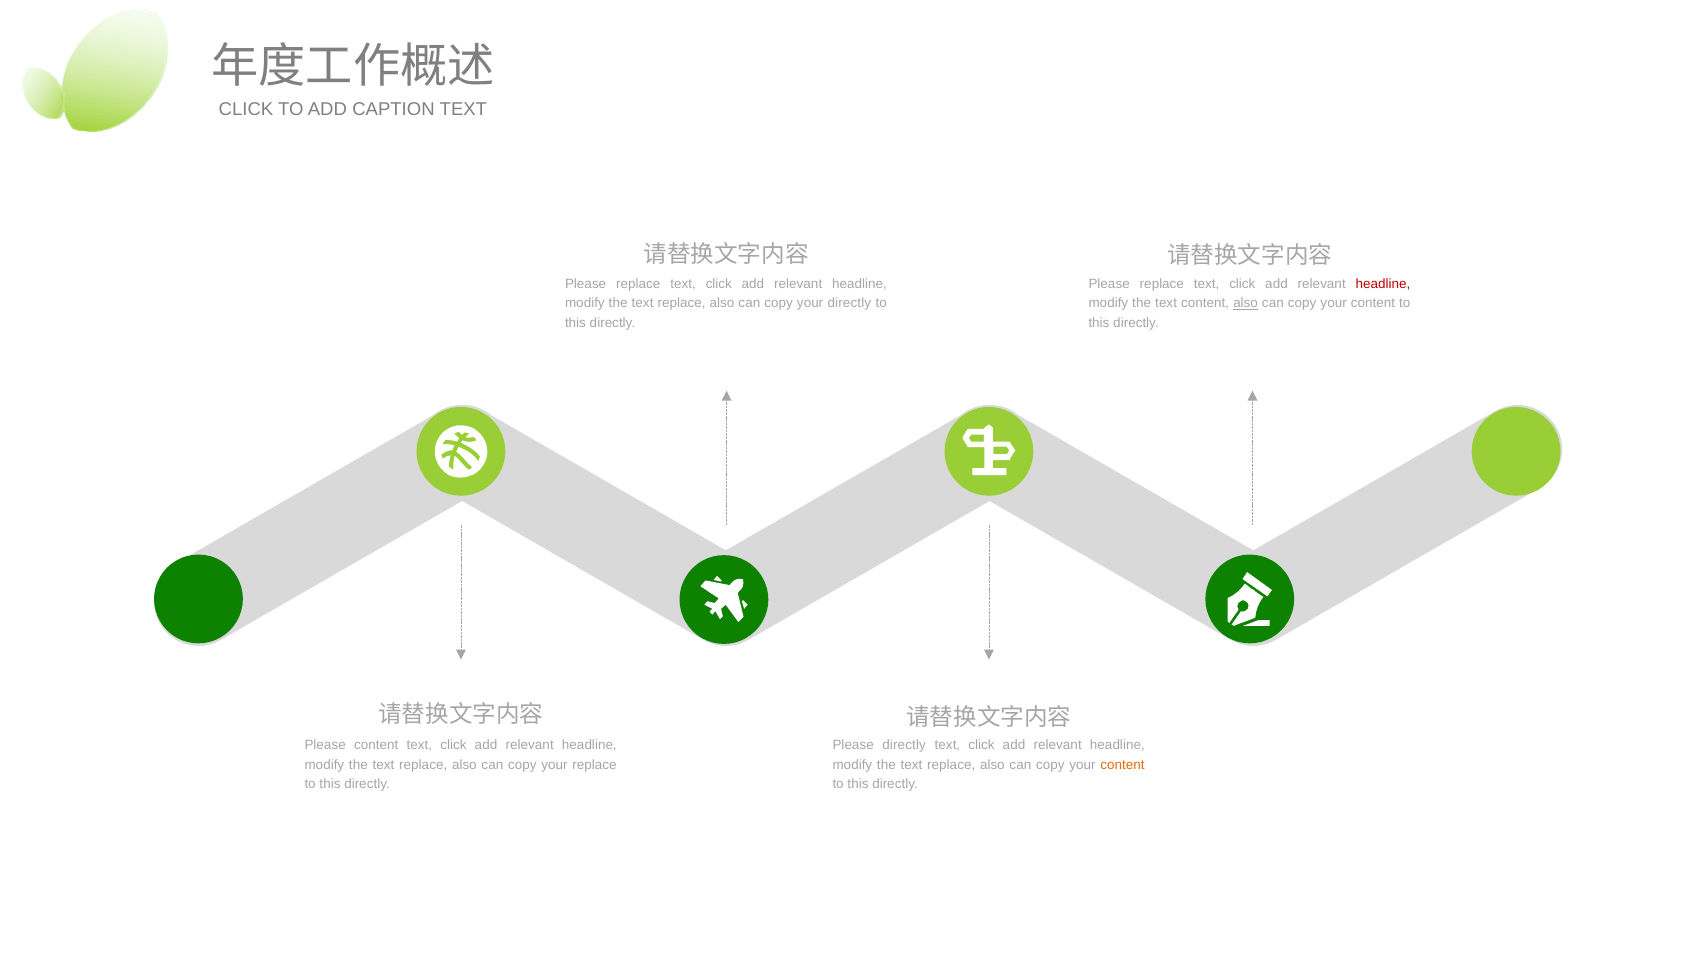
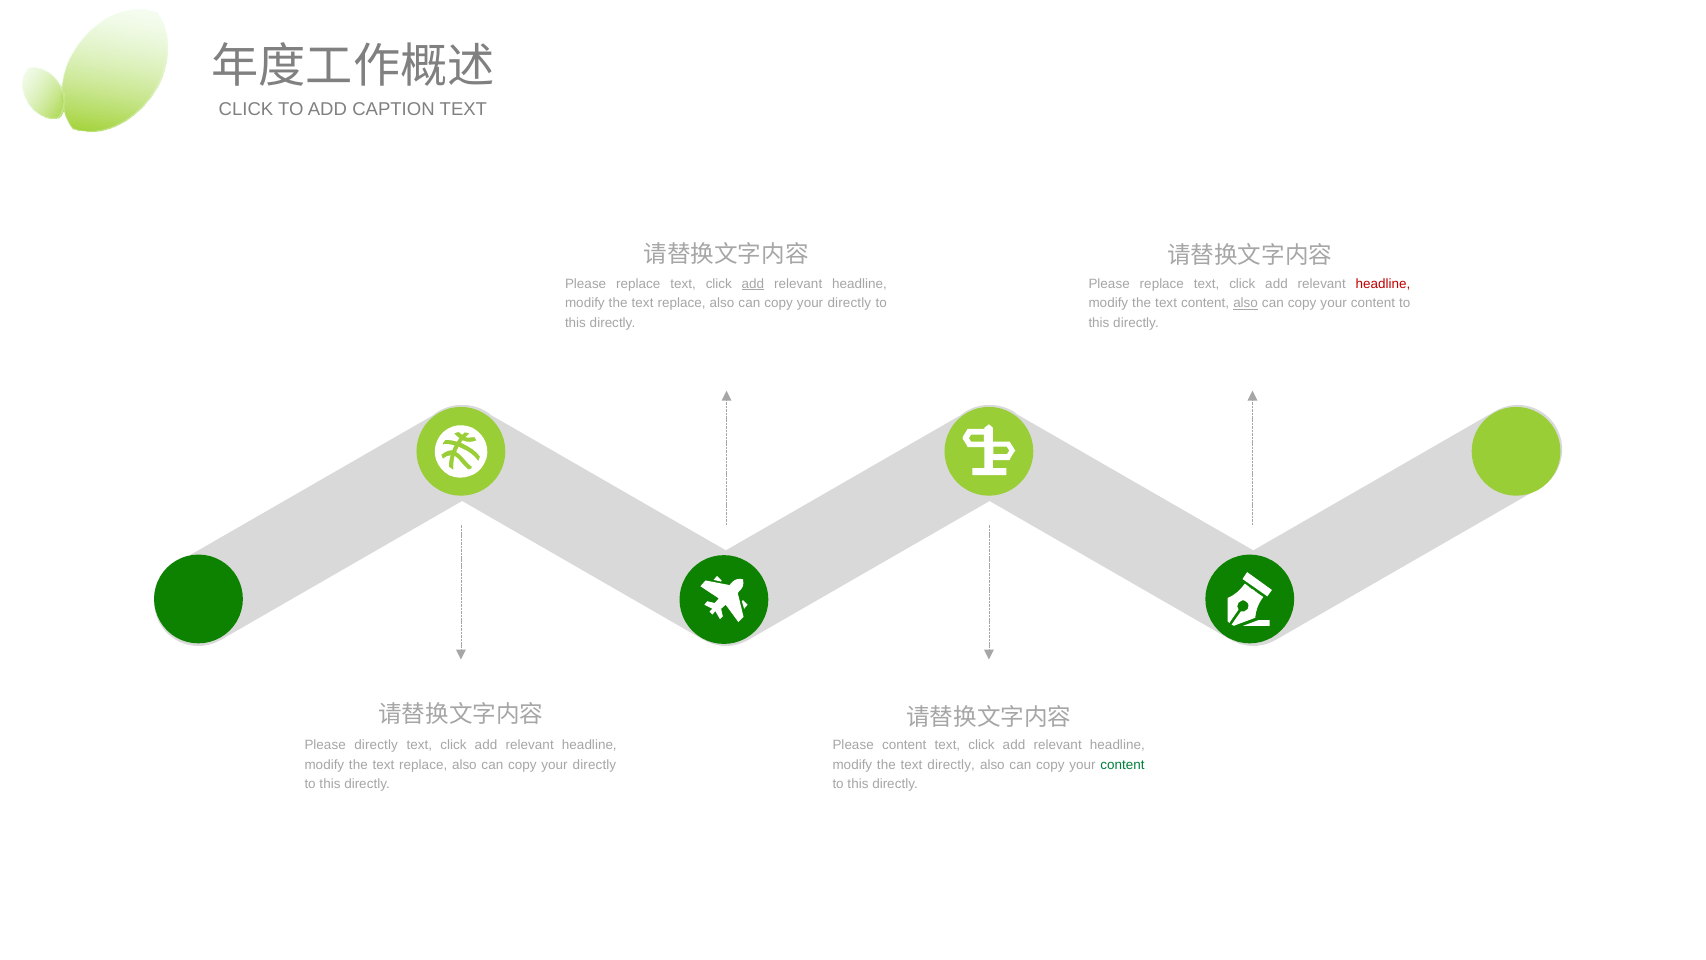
add underline: none -> present (753, 284)
Please content: content -> directly (376, 745)
Please directly: directly -> content (904, 745)
replace: replace -> directly (594, 764)
replace: replace -> directly (951, 764)
content colour: orange -> green (1123, 764)
